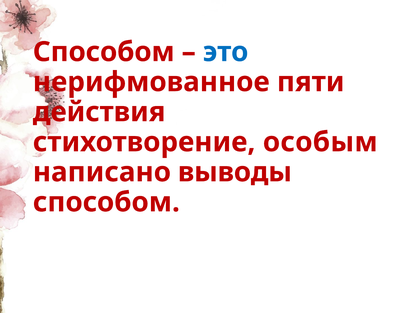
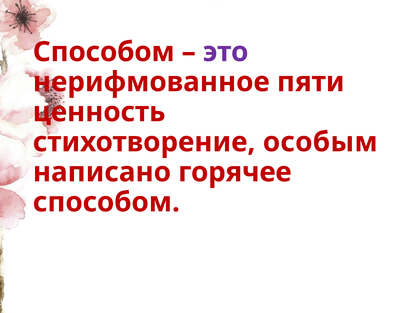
это colour: blue -> purple (226, 52)
действия: действия -> ценность (99, 112)
выводы: выводы -> горячее (235, 172)
